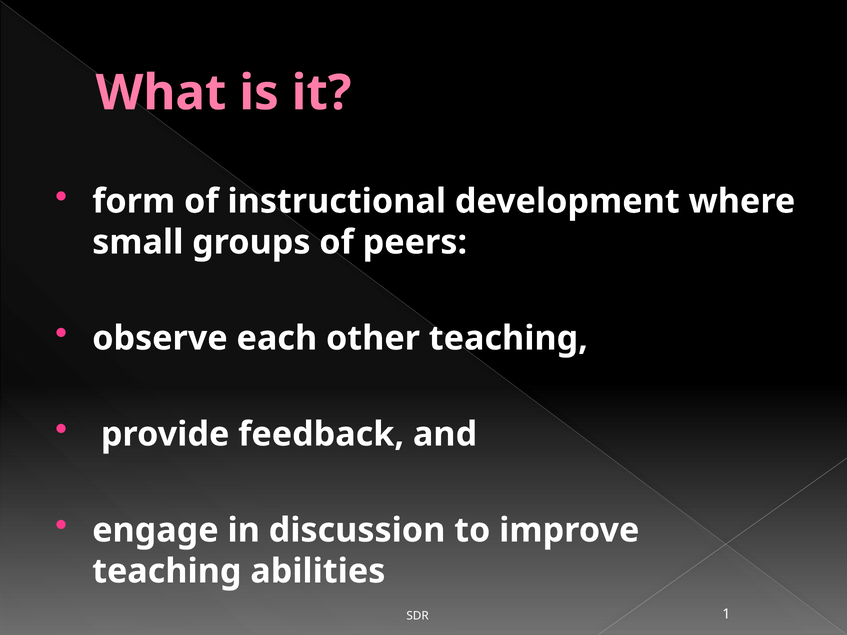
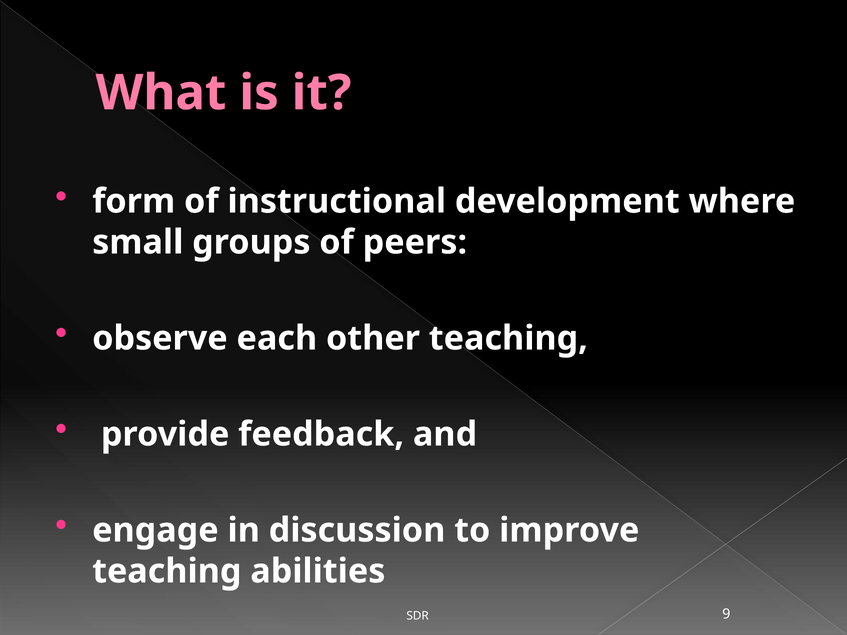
1: 1 -> 9 (726, 614)
